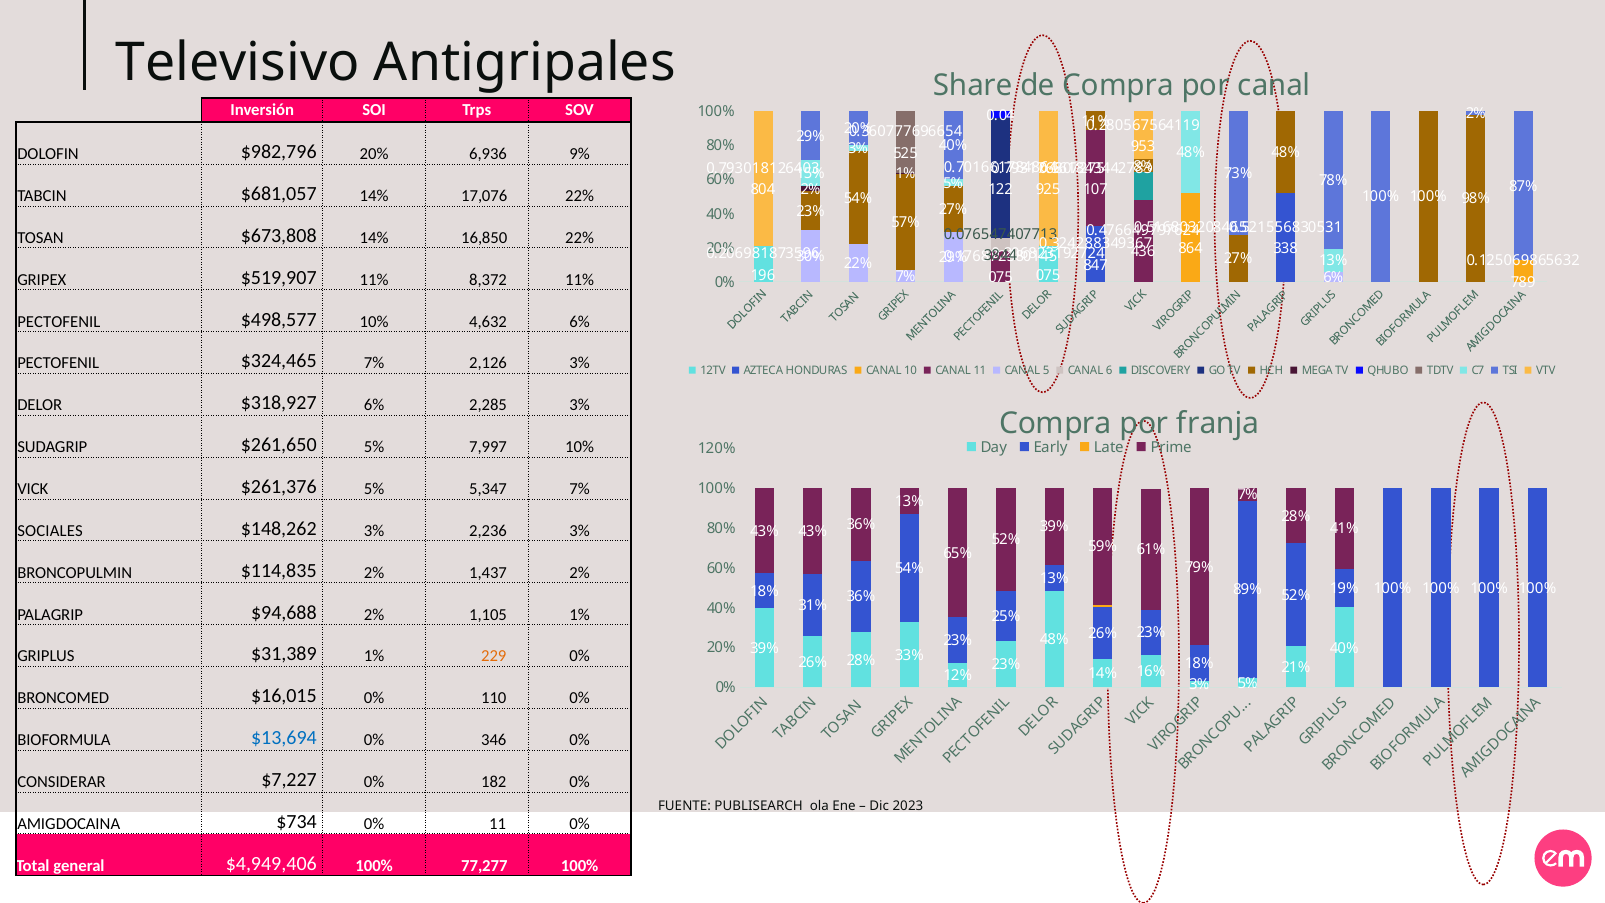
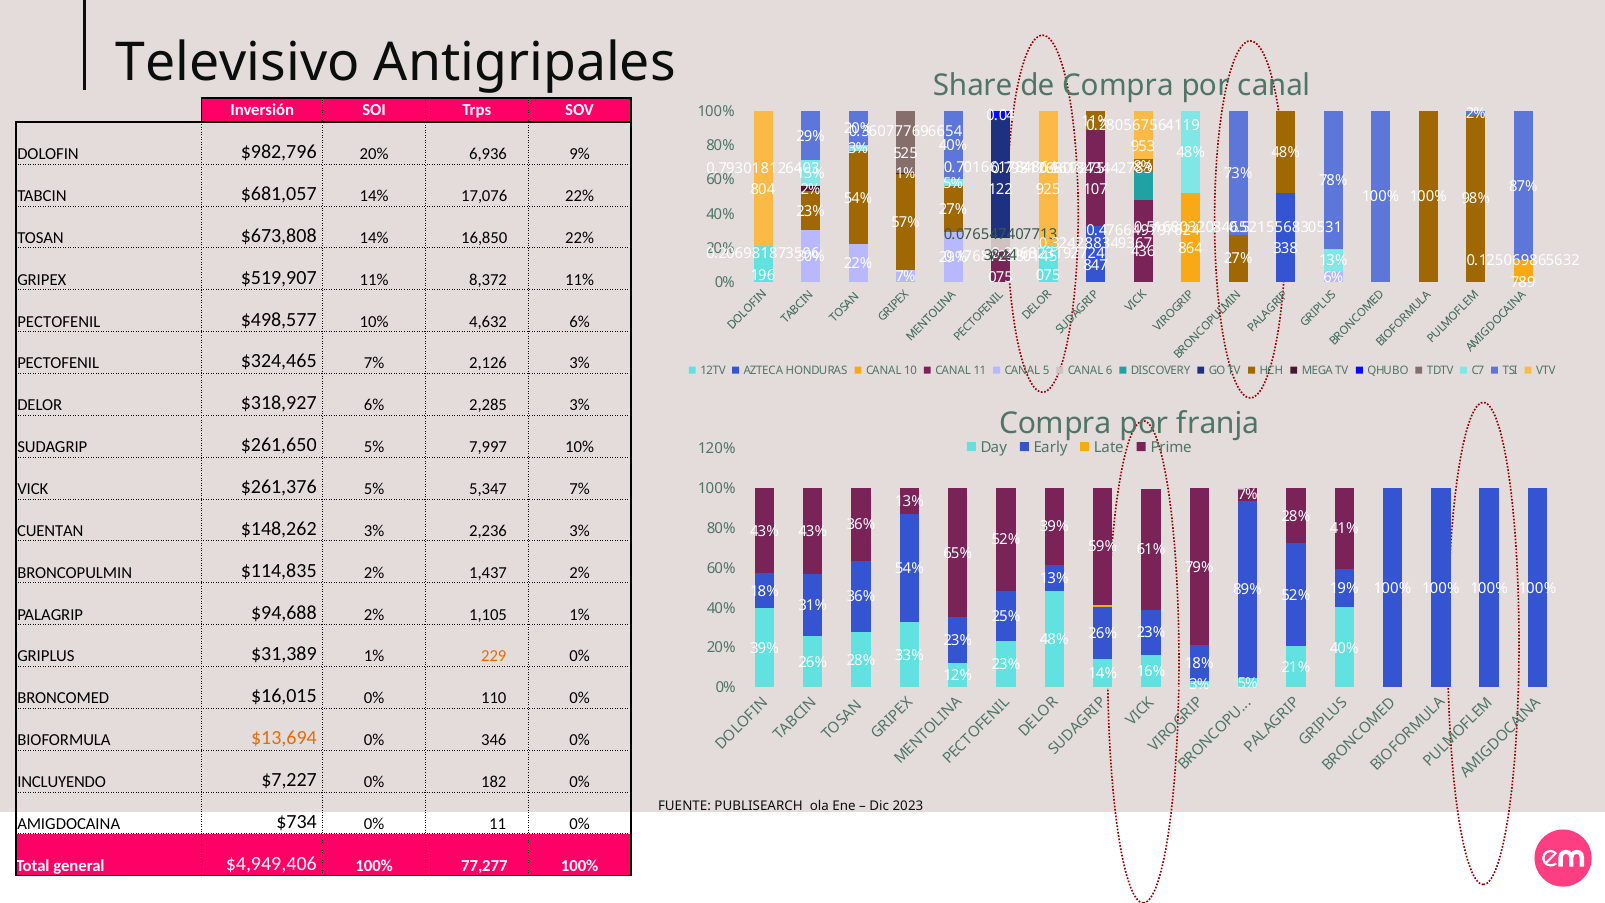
SOCIALES: SOCIALES -> CUENTAN (50, 531)
$13,694 colour: blue -> orange (284, 738)
CONSIDERAR: CONSIDERAR -> INCLUYENDO (62, 782)
